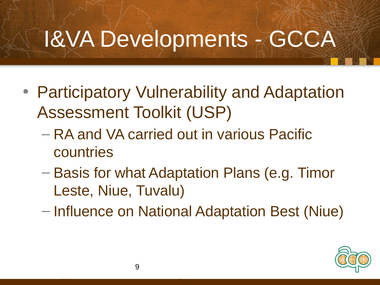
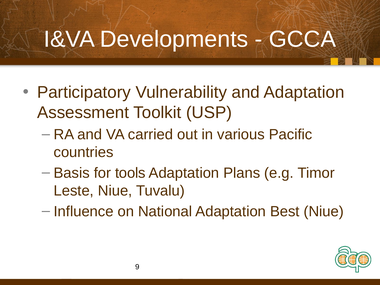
what: what -> tools (130, 173)
